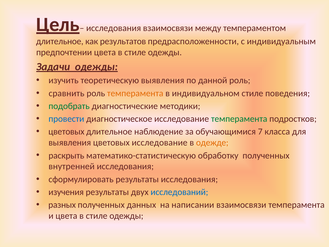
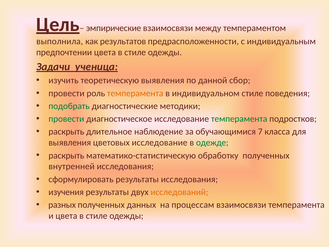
исследования: исследования -> эмпирические (114, 28)
длительное: длительное -> выполнила (60, 41)
Задачи одежды: одежды -> ученица (96, 67)
данной роль: роль -> сбор (240, 80)
сравнить: сравнить -> провести (67, 93)
провести colour: blue -> green (66, 119)
цветовых: цветовых -> раскрыть (66, 132)
одежде colour: orange -> green (212, 143)
исследований colour: blue -> orange (179, 192)
написании: написании -> процессам (193, 205)
